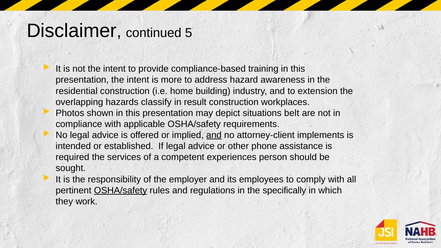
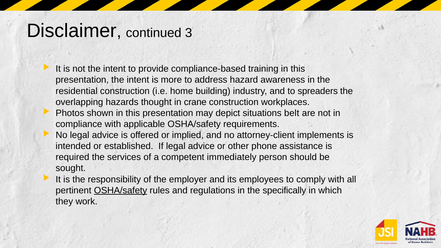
5: 5 -> 3 (189, 33)
extension: extension -> spreaders (318, 91)
classify: classify -> thought (156, 102)
result: result -> crane (195, 102)
and underline: present -> none (214, 135)
experiences: experiences -> immediately (232, 157)
